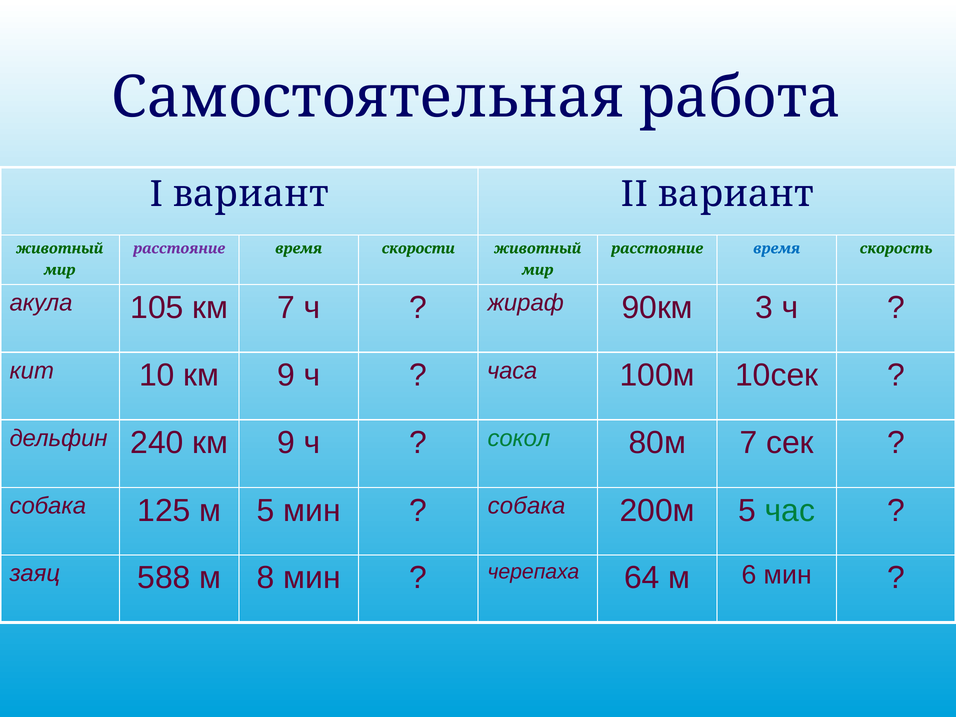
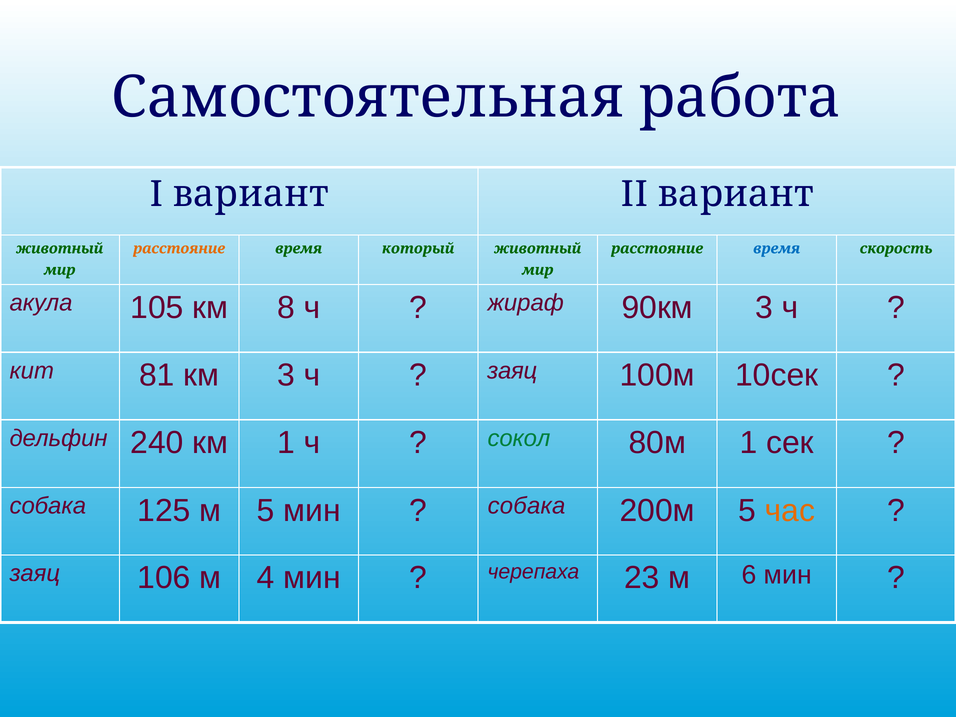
расстояние colour: purple -> orange (179, 249)
скорости: скорости -> который (418, 249)
км 7: 7 -> 8 (286, 308)
10: 10 -> 81 (157, 375)
9: 9 -> 3 (286, 375)
часа: часа -> заяц (512, 371)
240 км 9: 9 -> 1 (286, 443)
80м 7: 7 -> 1 (749, 443)
час colour: green -> orange (790, 511)
588: 588 -> 106 (164, 578)
8: 8 -> 4 (266, 578)
64: 64 -> 23 (642, 578)
